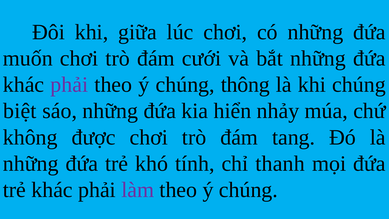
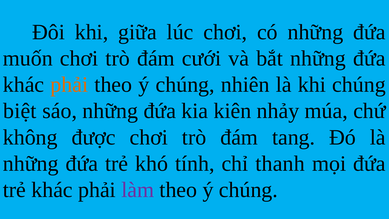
phải colour: purple -> orange (69, 85)
thông: thông -> nhiên (245, 85)
hiển: hiển -> kiên (232, 111)
